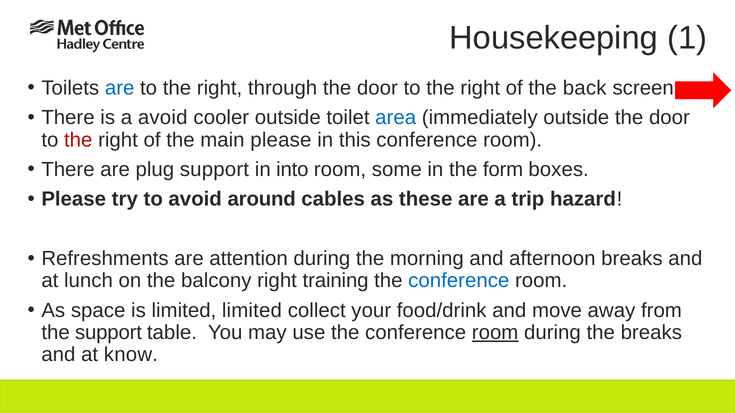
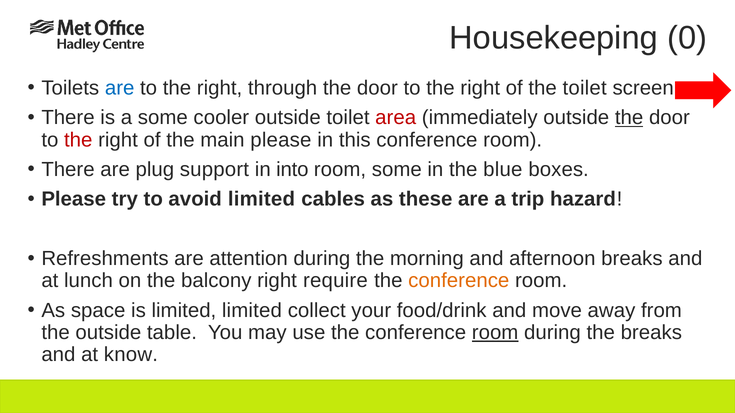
1: 1 -> 0 (687, 38)
the back: back -> toilet (585, 88)
a avoid: avoid -> some (163, 118)
area colour: blue -> red (396, 118)
the underline: none -> present (629, 118)
form: form -> blue (503, 170)
avoid around: around -> limited (261, 199)
training: training -> require (335, 281)
conference colour: blue -> orange (459, 281)
the support: support -> outside (108, 333)
